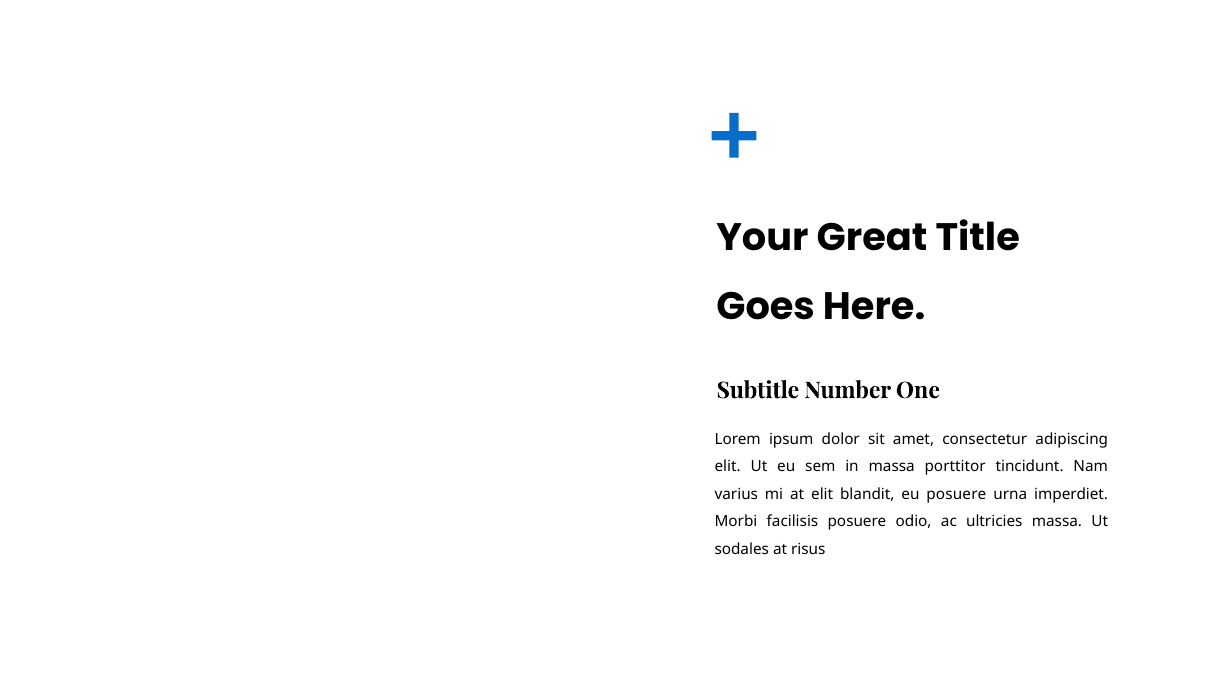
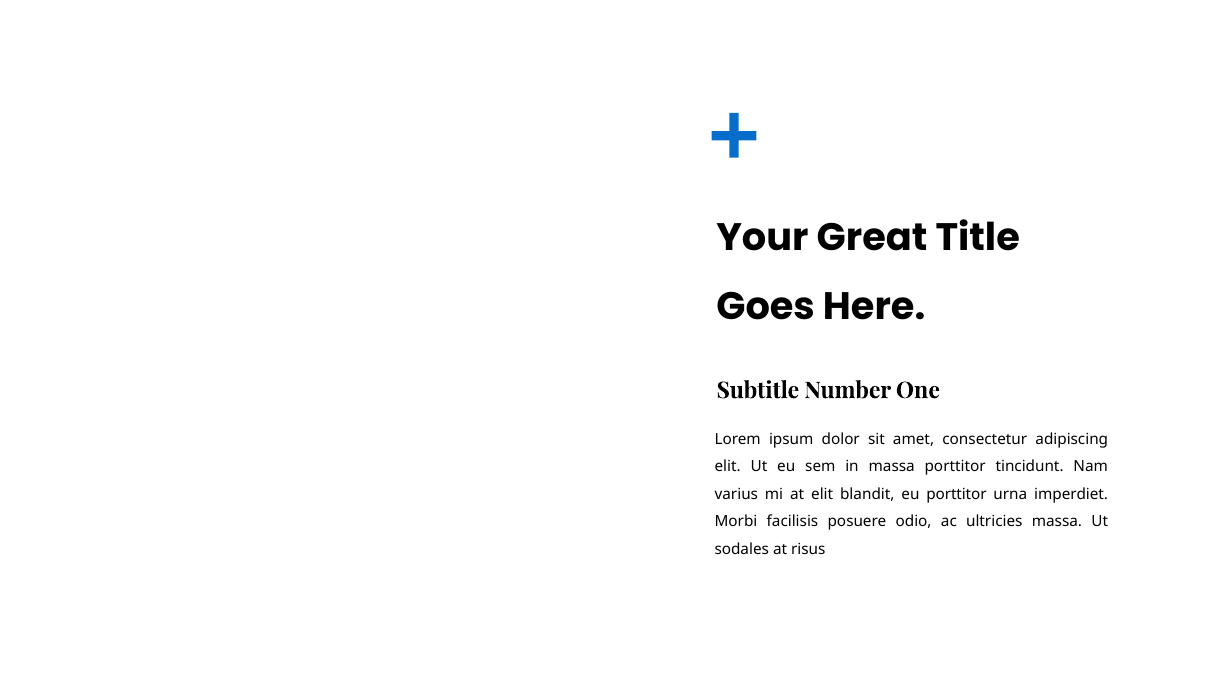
eu posuere: posuere -> porttitor (957, 494)
